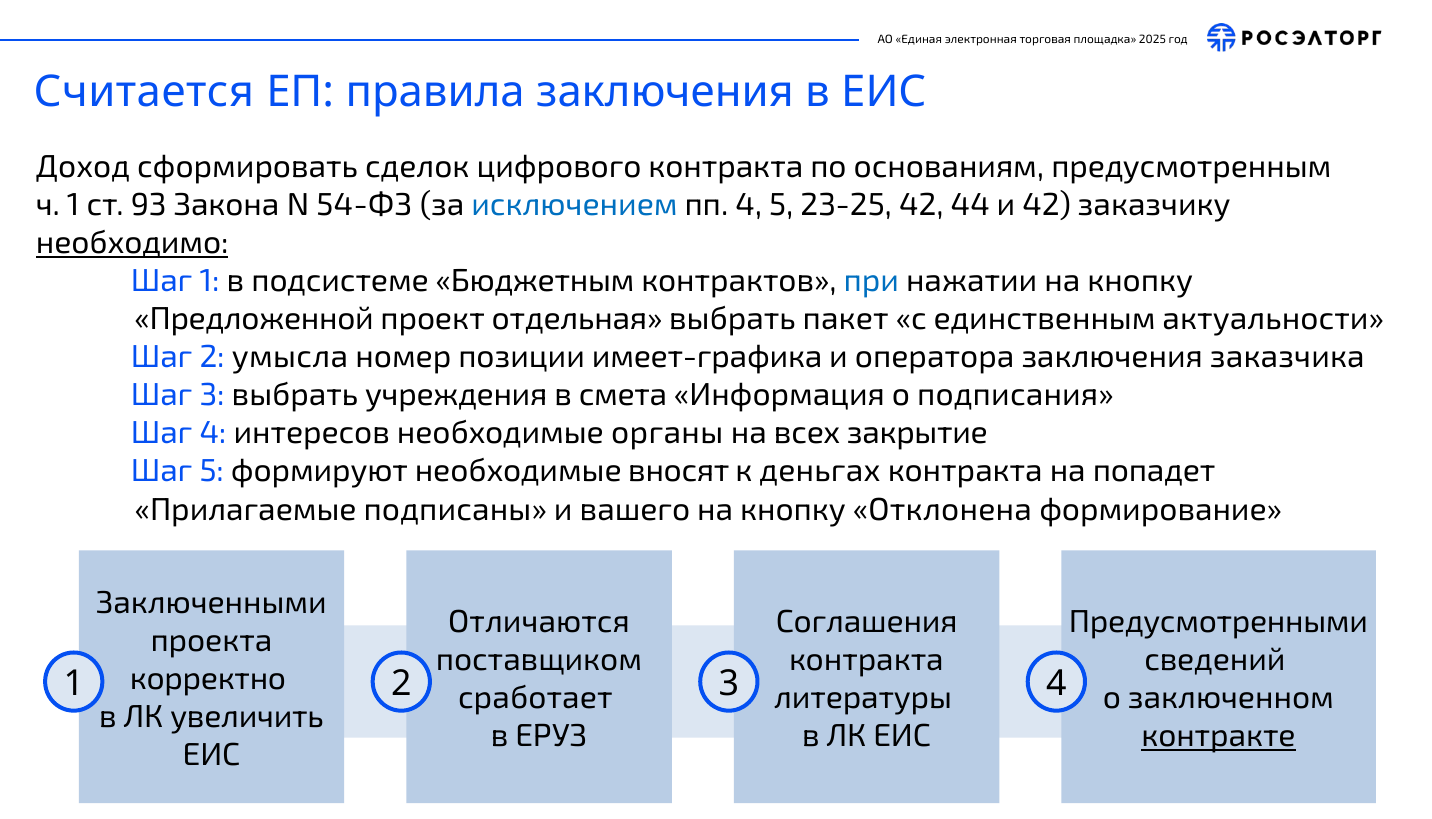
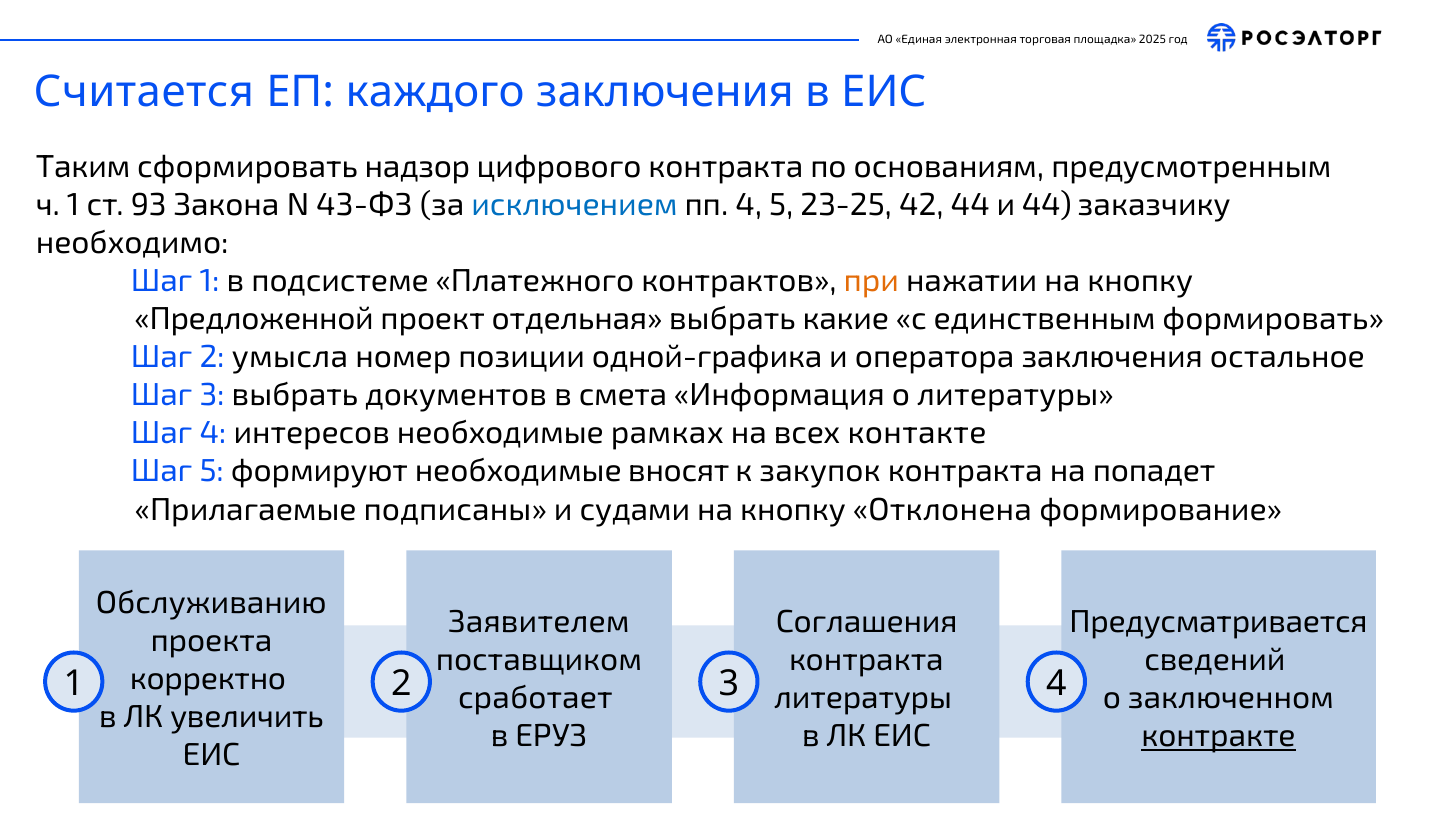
правила: правила -> каждого (435, 92)
Доход: Доход -> Таким (83, 167)
сделок: сделок -> надзор (417, 167)
54-ФЗ: 54-ФЗ -> 43-ФЗ (364, 205)
и 42: 42 -> 44 (1047, 205)
необходимо underline: present -> none (132, 243)
Бюджетным: Бюджетным -> Платежного (535, 281)
при colour: blue -> orange (871, 281)
пакет: пакет -> какие (846, 319)
актуальности: актуальности -> формировать (1273, 319)
имеет-графика: имеет-графика -> одной-графика (707, 357)
заказчика: заказчика -> остальное (1287, 357)
учреждения: учреждения -> документов (456, 395)
о подписания: подписания -> литературы (1015, 395)
органы: органы -> рамках (667, 434)
закрытие: закрытие -> контакте (917, 434)
деньгах: деньгах -> закупок (820, 472)
вашего: вашего -> судами (635, 510)
Заключенными: Заключенными -> Обслуживанию (211, 603)
Отличаются: Отличаются -> Заявителем (539, 622)
Предусмотренными: Предусмотренными -> Предусматривается (1219, 622)
